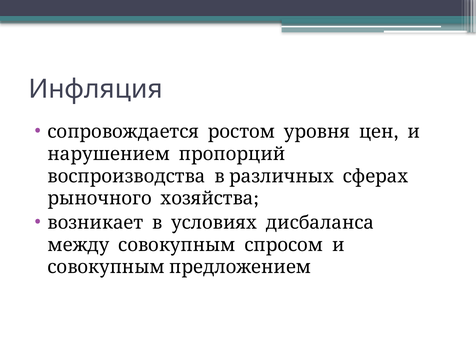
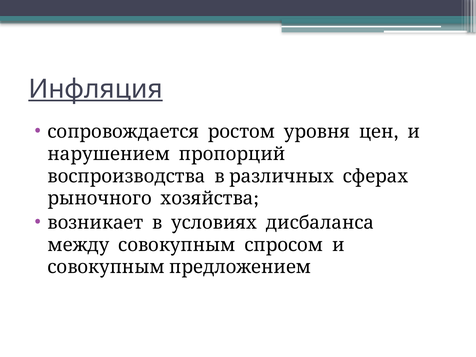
Инфляция underline: none -> present (96, 89)
